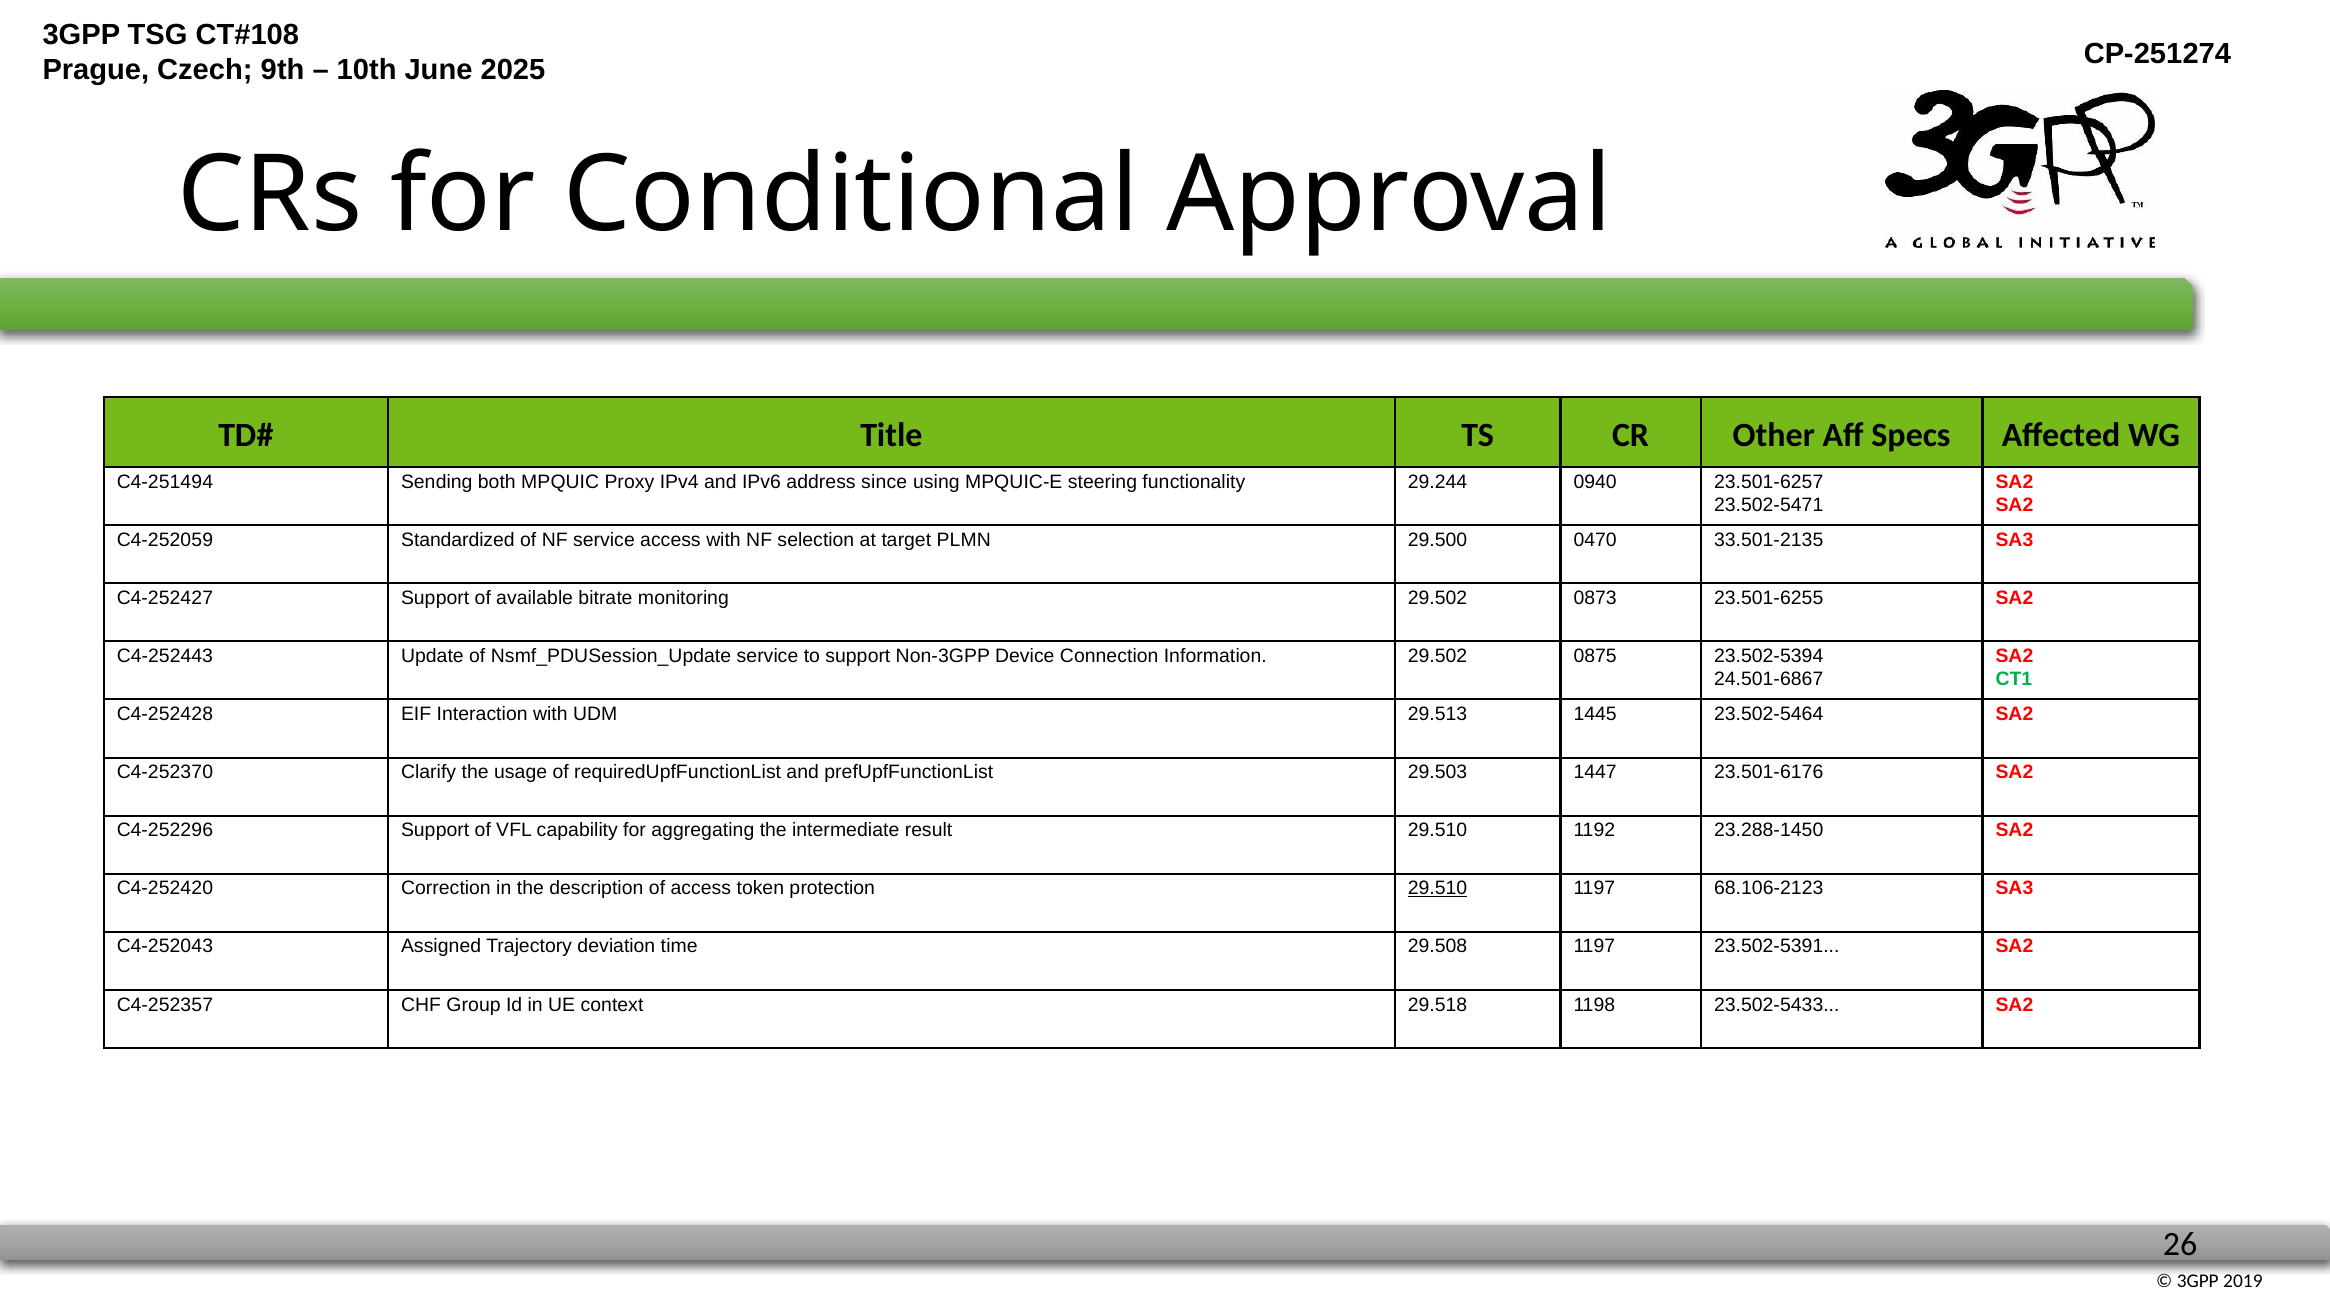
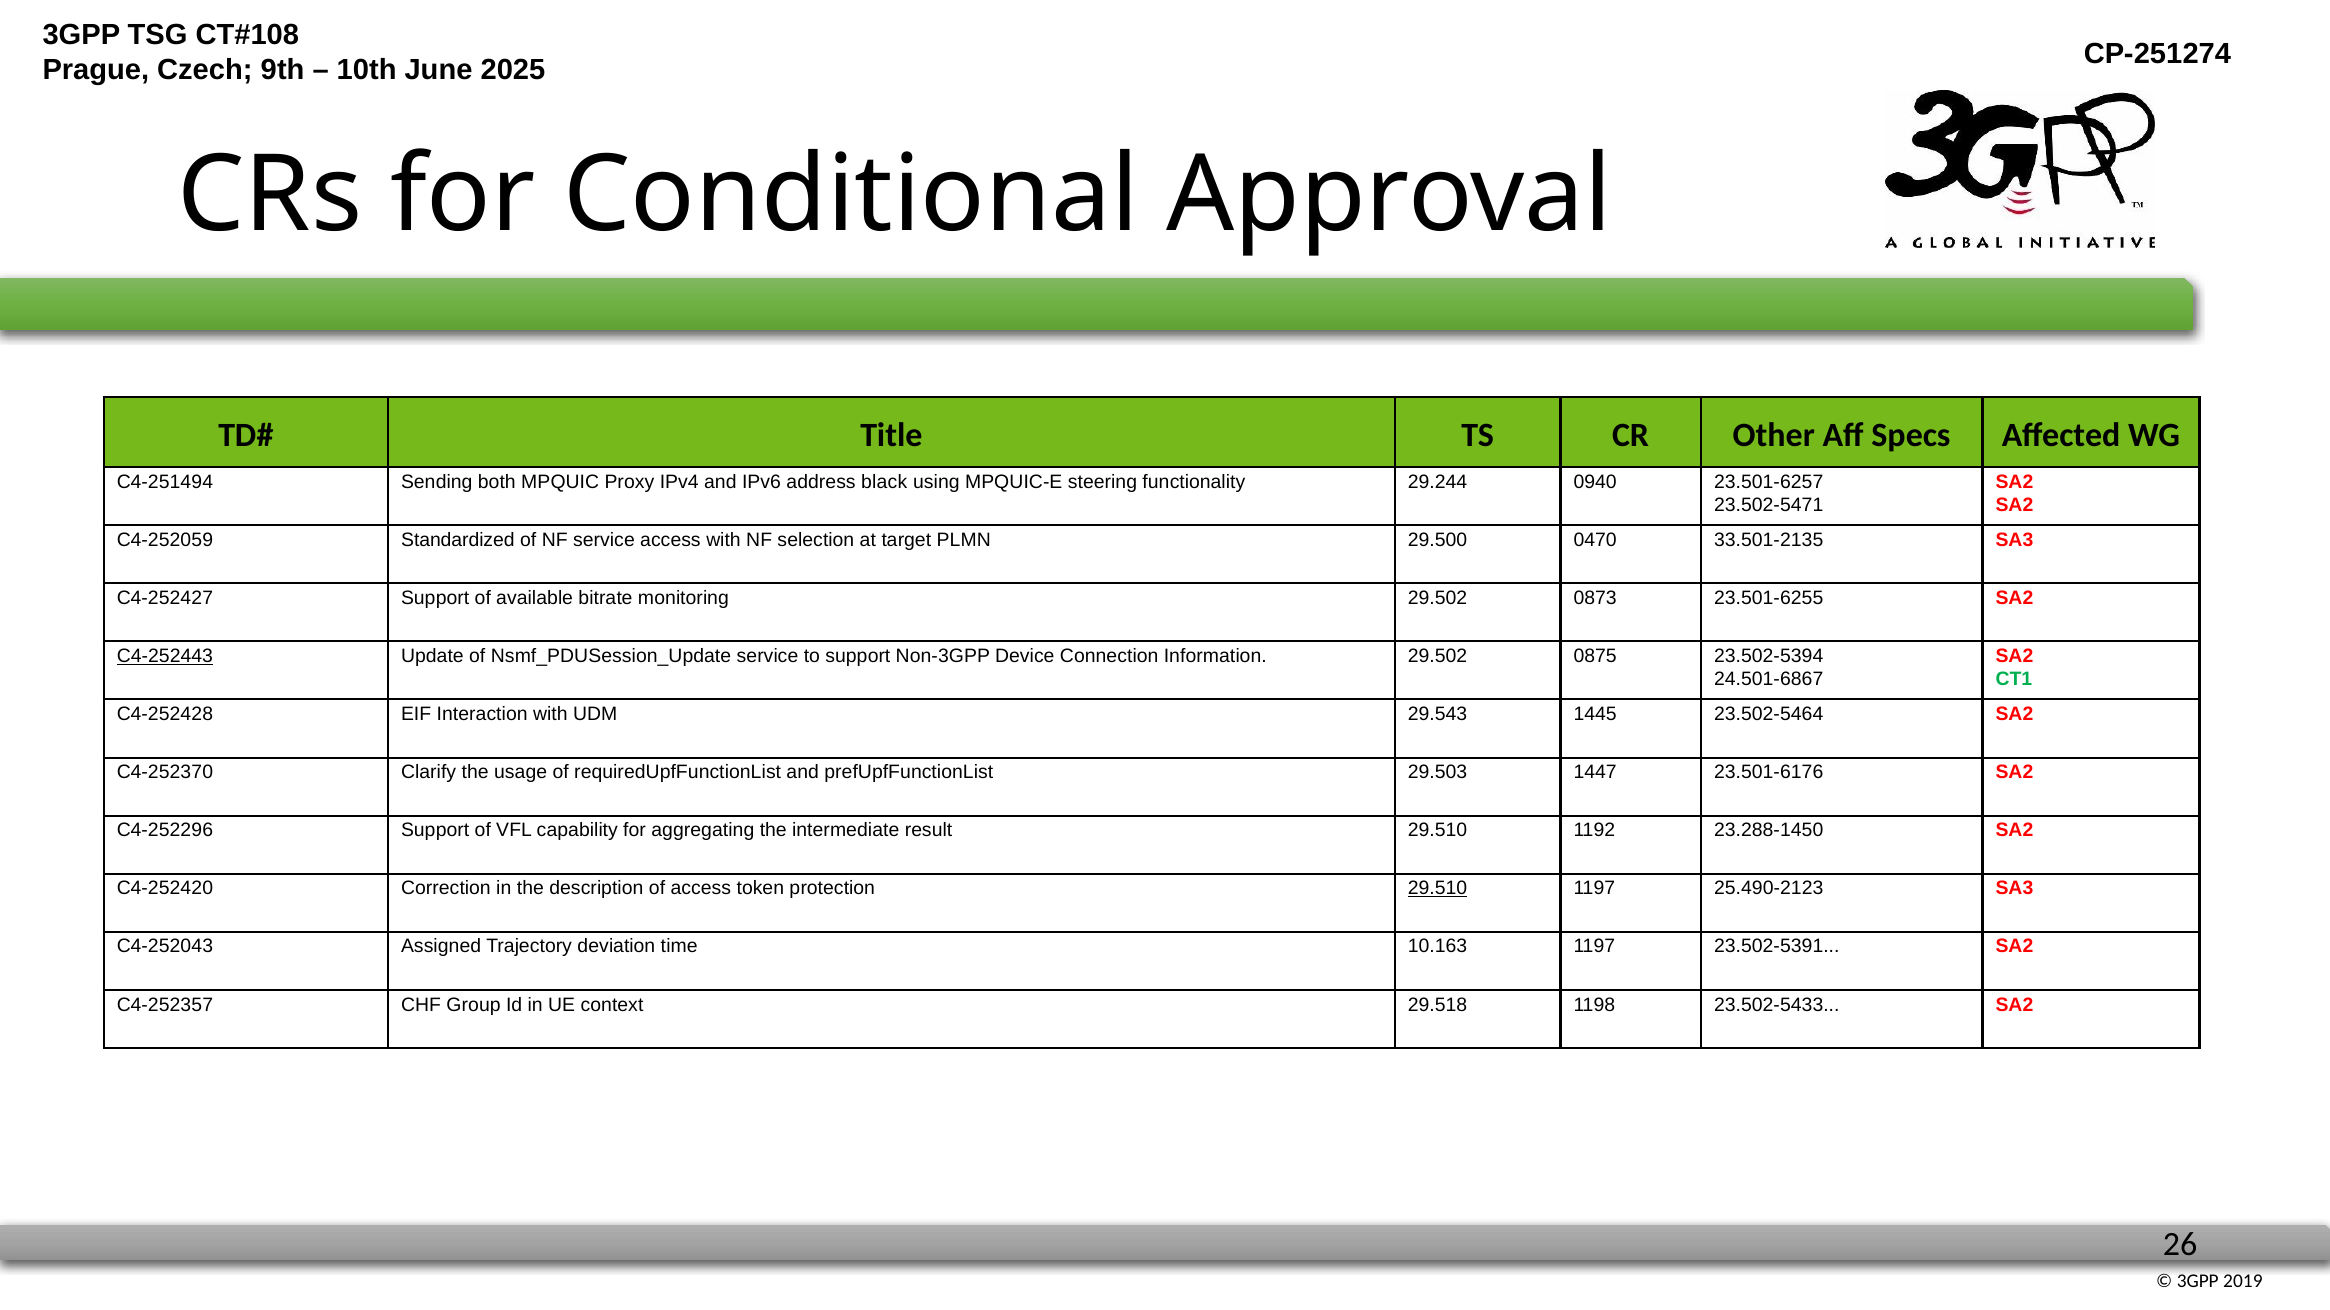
since: since -> black (884, 482)
C4-252443 underline: none -> present (165, 656)
29.513: 29.513 -> 29.543 (1438, 714)
68.106-2123: 68.106-2123 -> 25.490-2123 (1769, 889)
29.508: 29.508 -> 10.163 (1438, 947)
